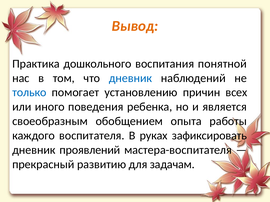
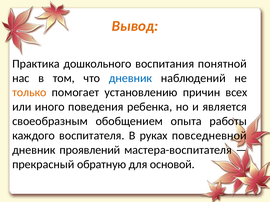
только colour: blue -> orange (29, 93)
зафиксировать: зафиксировать -> повседневной (209, 136)
развитию: развитию -> обратную (102, 165)
задачам: задачам -> основой (172, 165)
